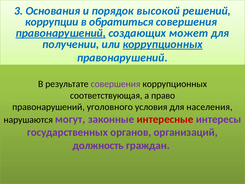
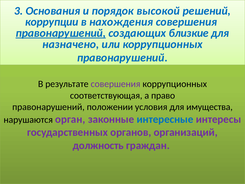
обратиться: обратиться -> нахождения (121, 22)
может: может -> близкие (189, 33)
получении: получении -> назначено (71, 44)
коррупционных underline: present -> none (163, 44)
уголовного: уголовного -> положении (110, 107)
населения: населения -> имущества (210, 107)
могут: могут -> орган (70, 119)
интересные colour: red -> blue (165, 119)
